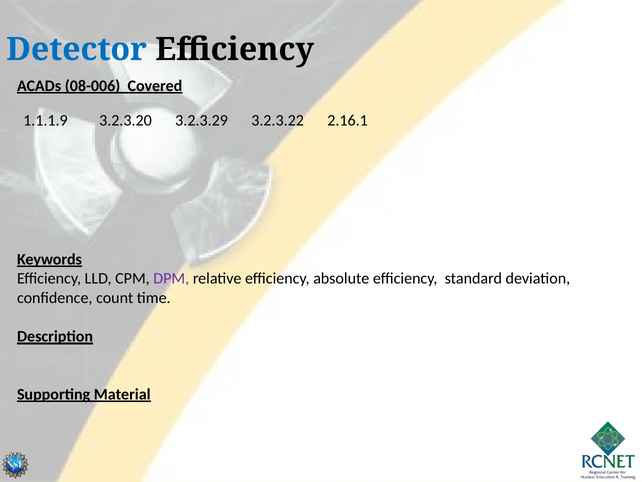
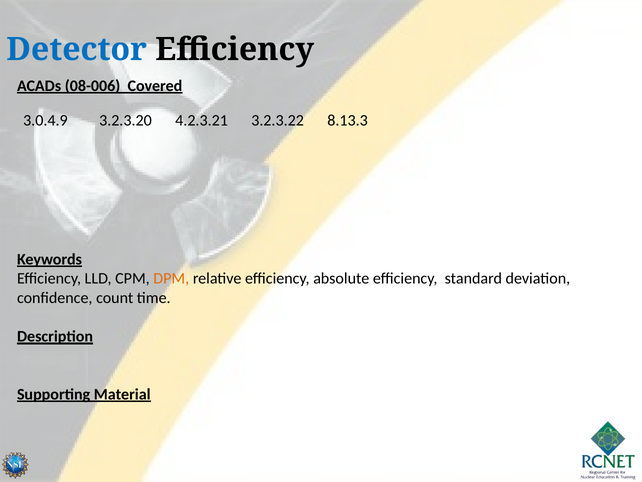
1.1.1.9: 1.1.1.9 -> 3.0.4.9 (45, 120)
3.2.3.29: 3.2.3.29 -> 4.2.3.21 (202, 120)
2.16.1: 2.16.1 -> 8.13.3 (348, 120)
DPM colour: purple -> orange (171, 278)
